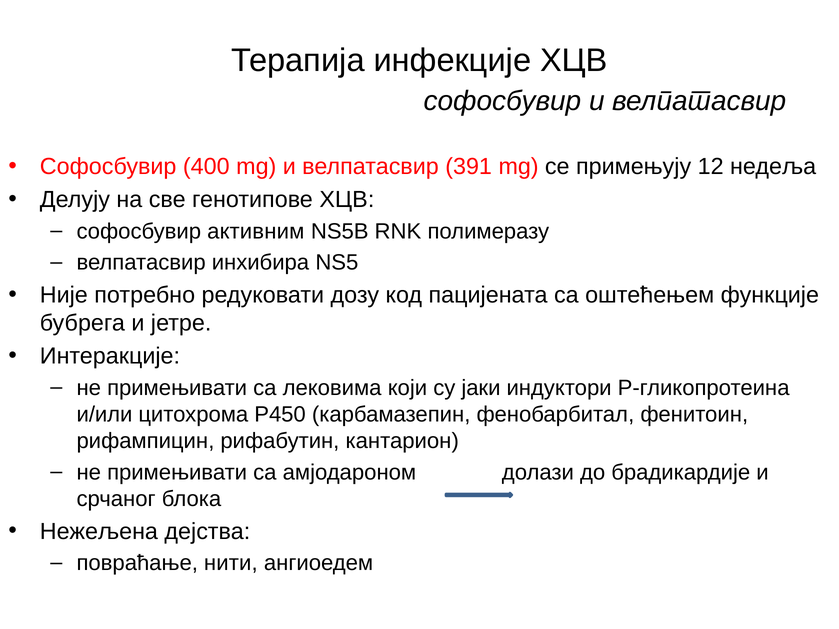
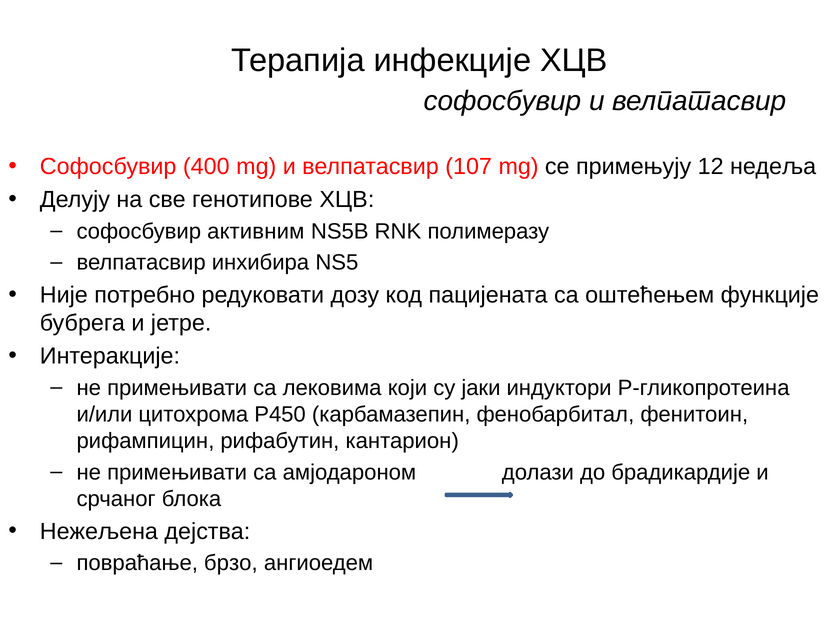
391: 391 -> 107 (469, 167)
нити: нити -> брзо (231, 563)
